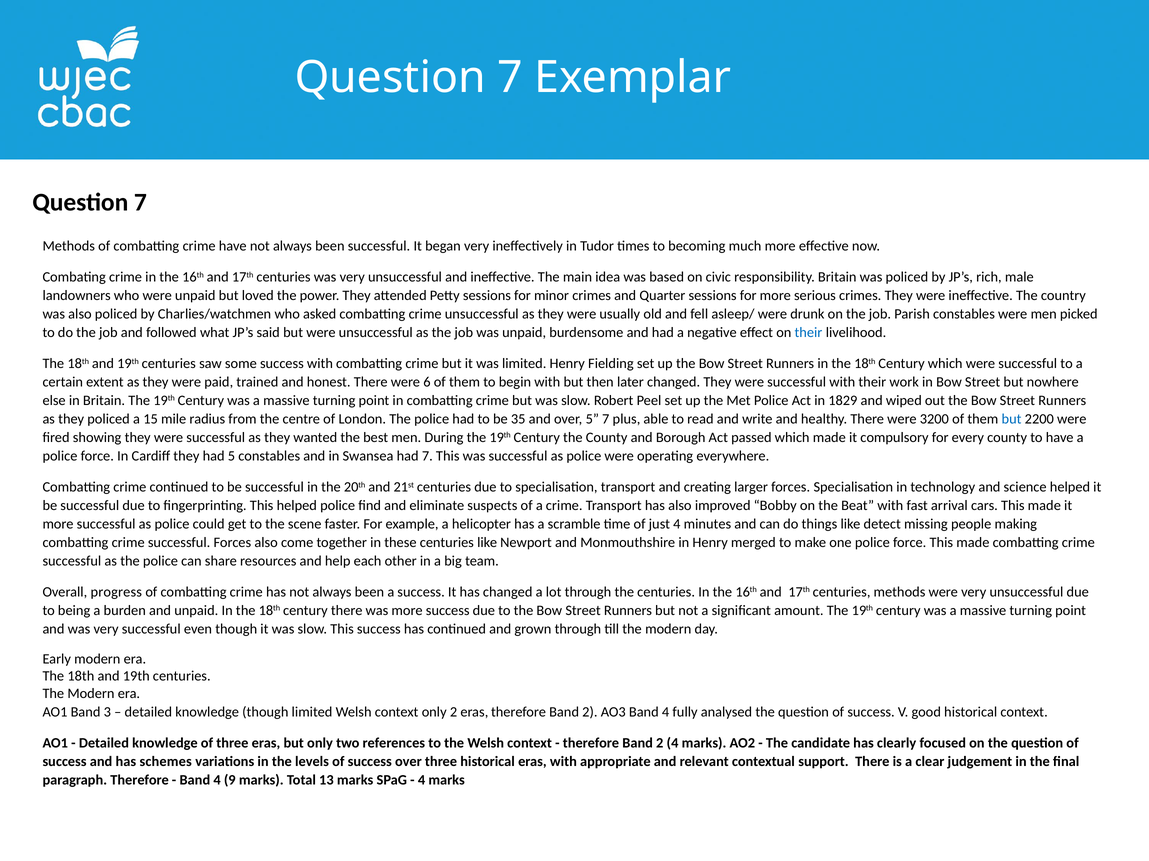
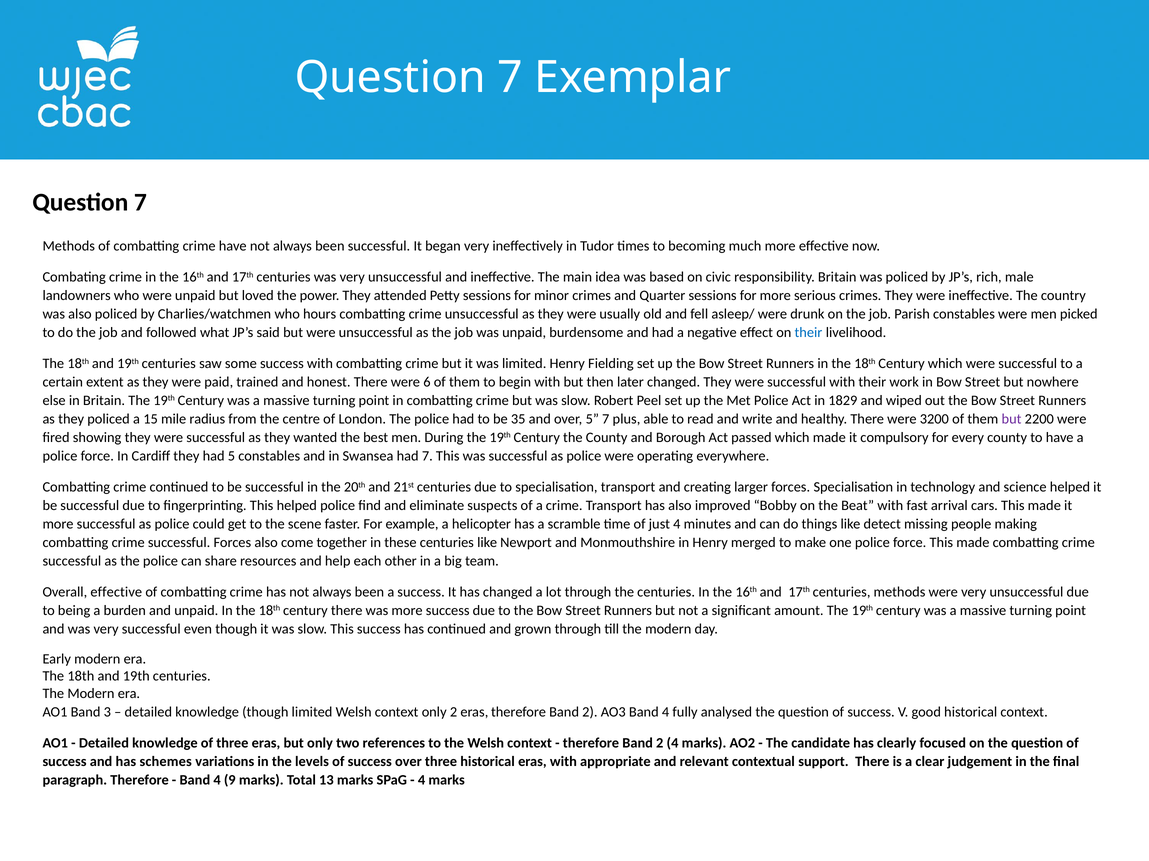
asked: asked -> hours (320, 314)
but colour: blue -> purple (1012, 419)
Overall progress: progress -> effective (116, 593)
